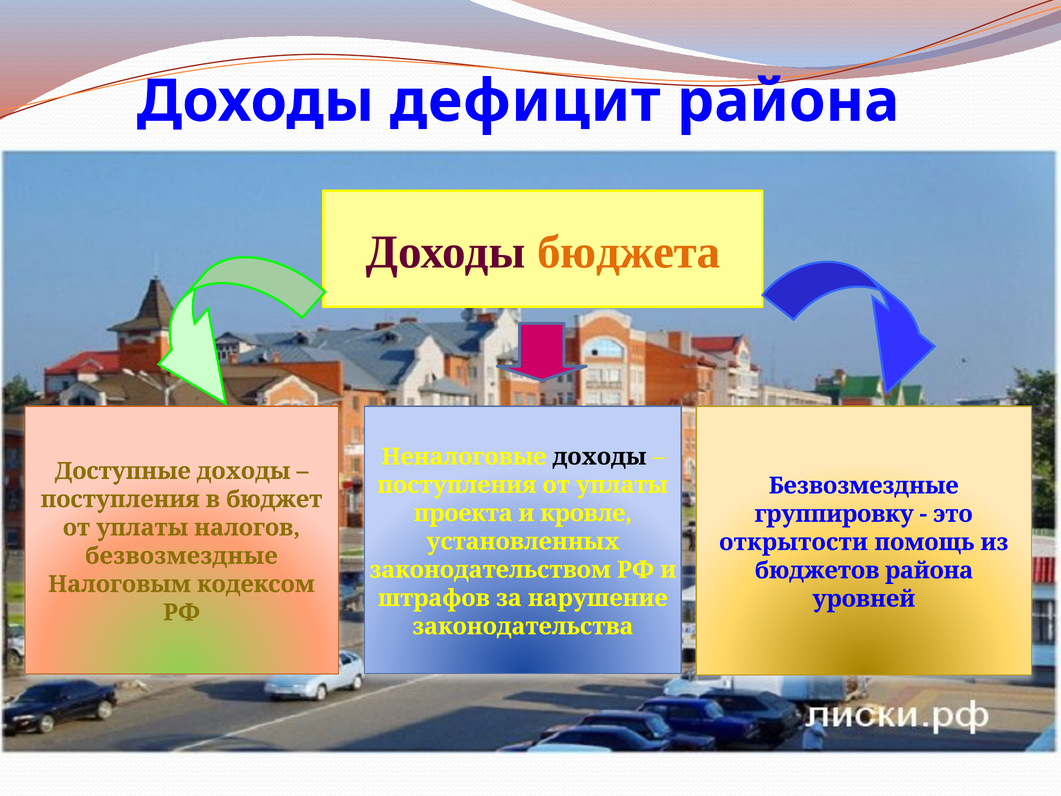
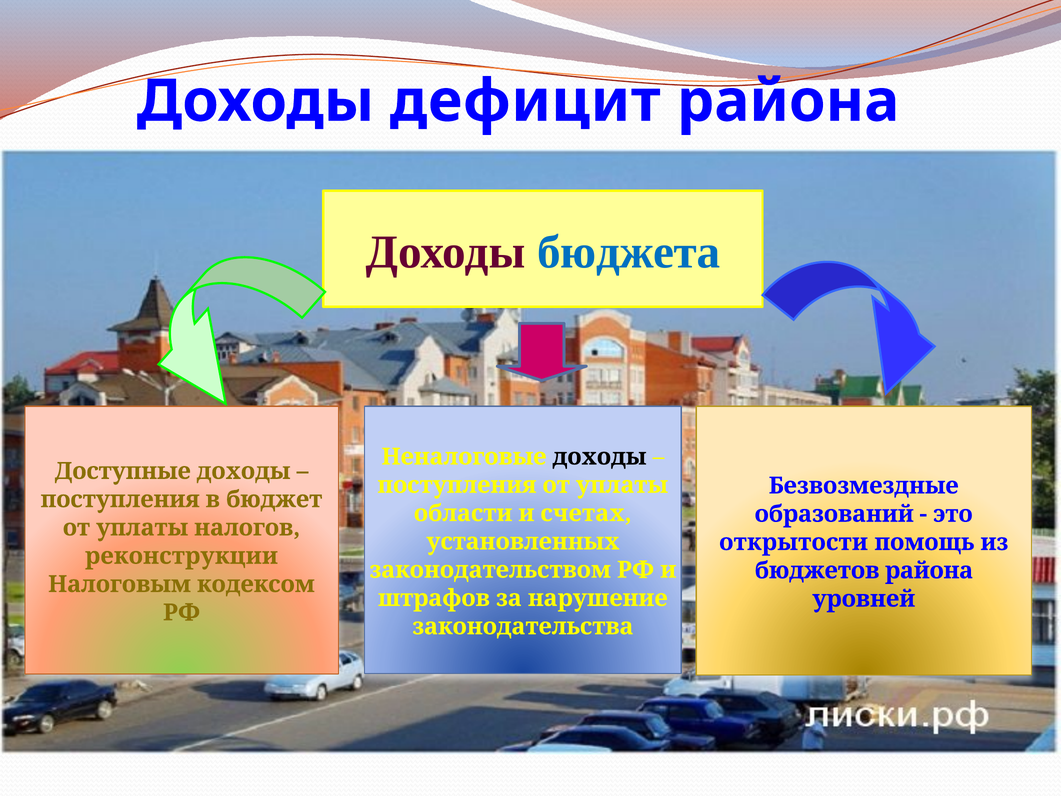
бюджета colour: orange -> blue (629, 252)
проекта: проекта -> области (463, 513)
кровле: кровле -> счетах (586, 513)
группировку: группировку -> образований (834, 514)
безвозмездные: безвозмездные -> реконструкции (181, 556)
